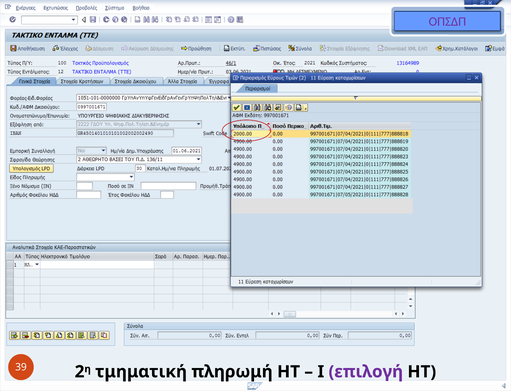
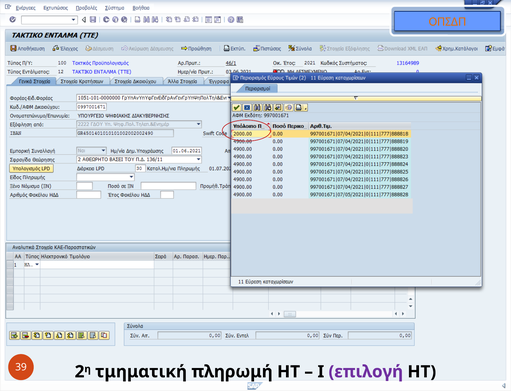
ΟΠΣΔΠ colour: purple -> orange (447, 22)
